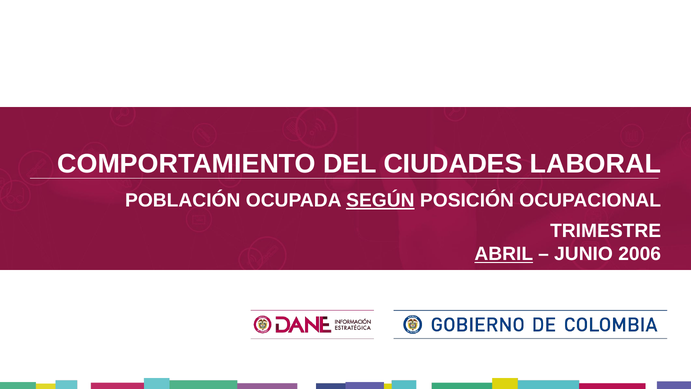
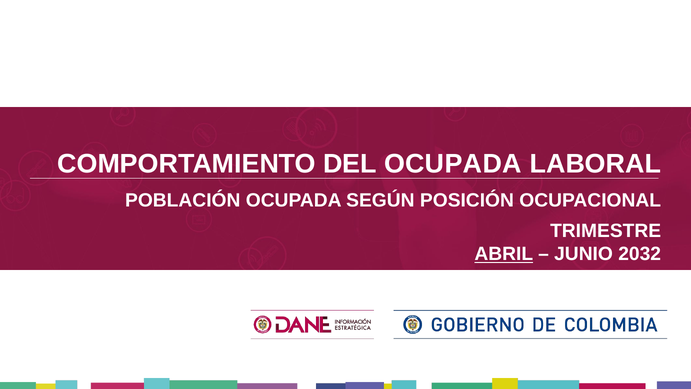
DEL CIUDADES: CIUDADES -> OCUPADA (453, 164)
SEGÚN underline: present -> none (380, 200)
2006: 2006 -> 2032 (640, 254)
